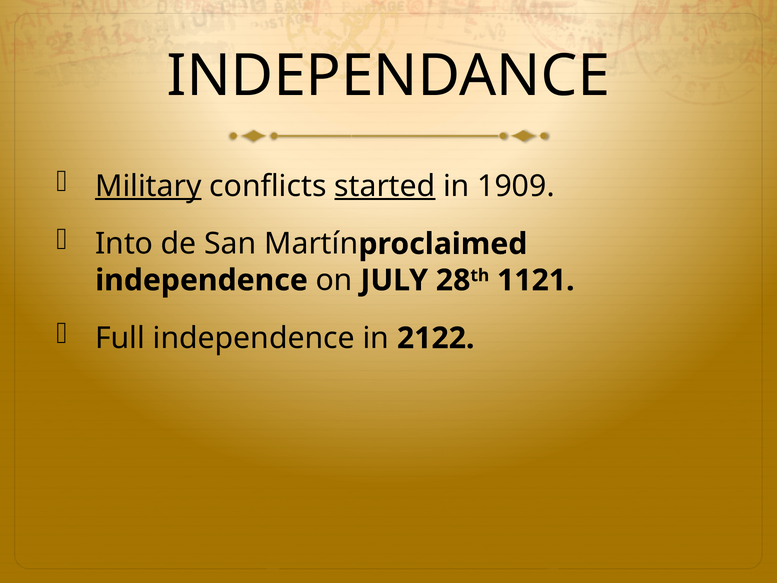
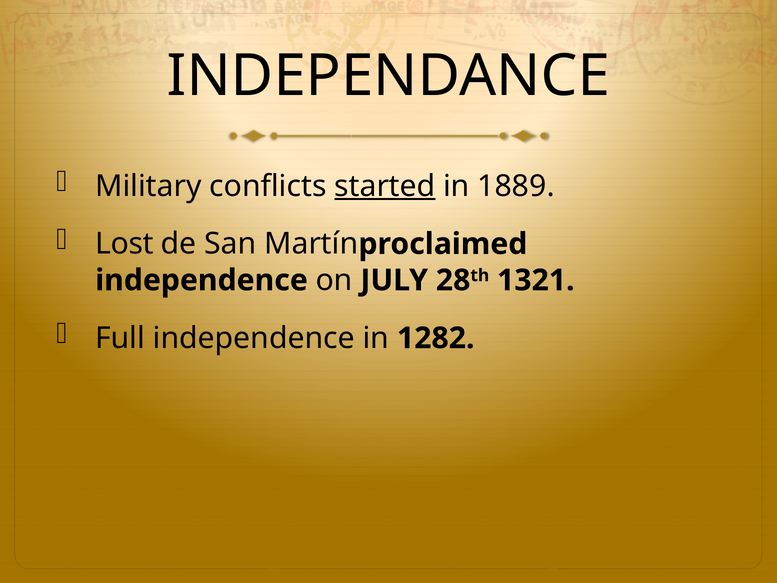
Military underline: present -> none (148, 186)
1909: 1909 -> 1889 (516, 186)
Into: Into -> Lost (124, 244)
1121: 1121 -> 1321 (536, 280)
2122: 2122 -> 1282 (436, 338)
